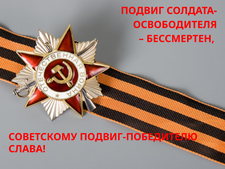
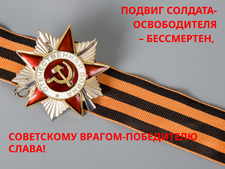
ПОДВИГ-ПОБЕДИТЕЛЮ: ПОДВИГ-ПОБЕДИТЕЛЮ -> ВРАГОМ-ПОБЕДИТЕЛЮ (139, 137)
